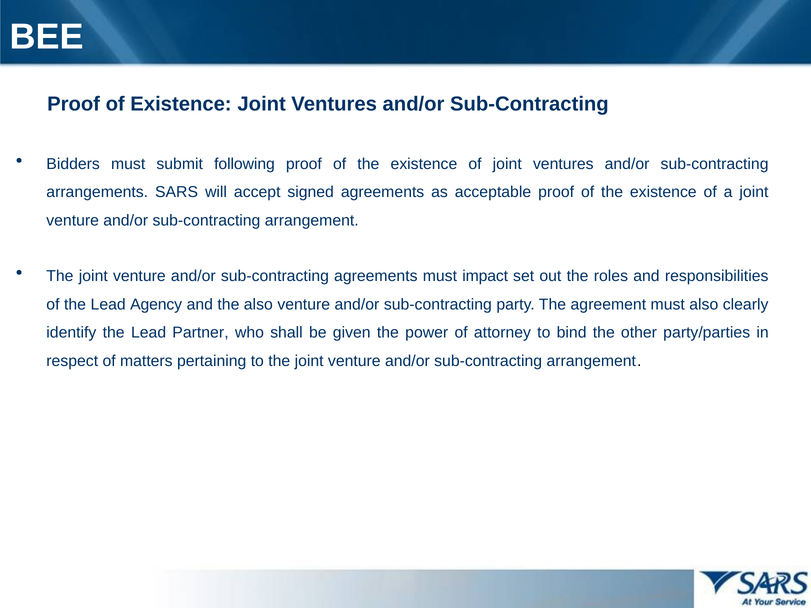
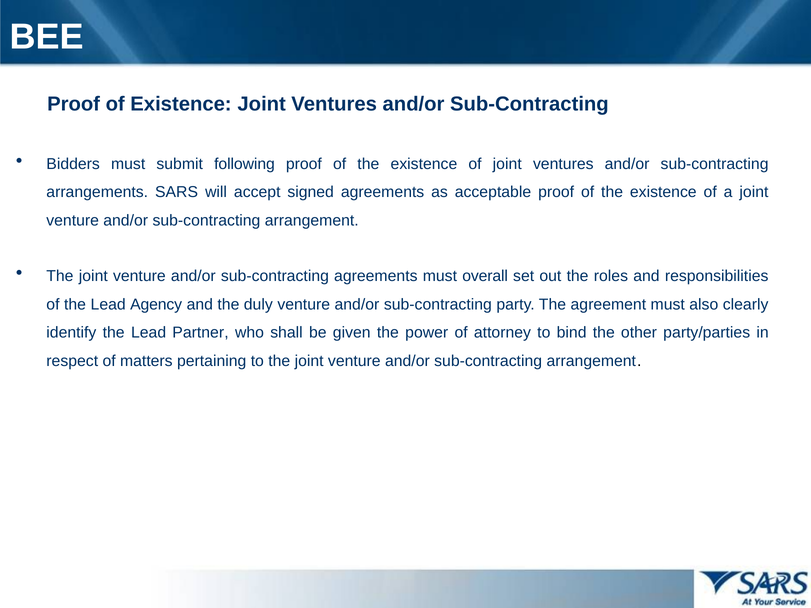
impact: impact -> overall (485, 276)
the also: also -> duly (258, 305)
